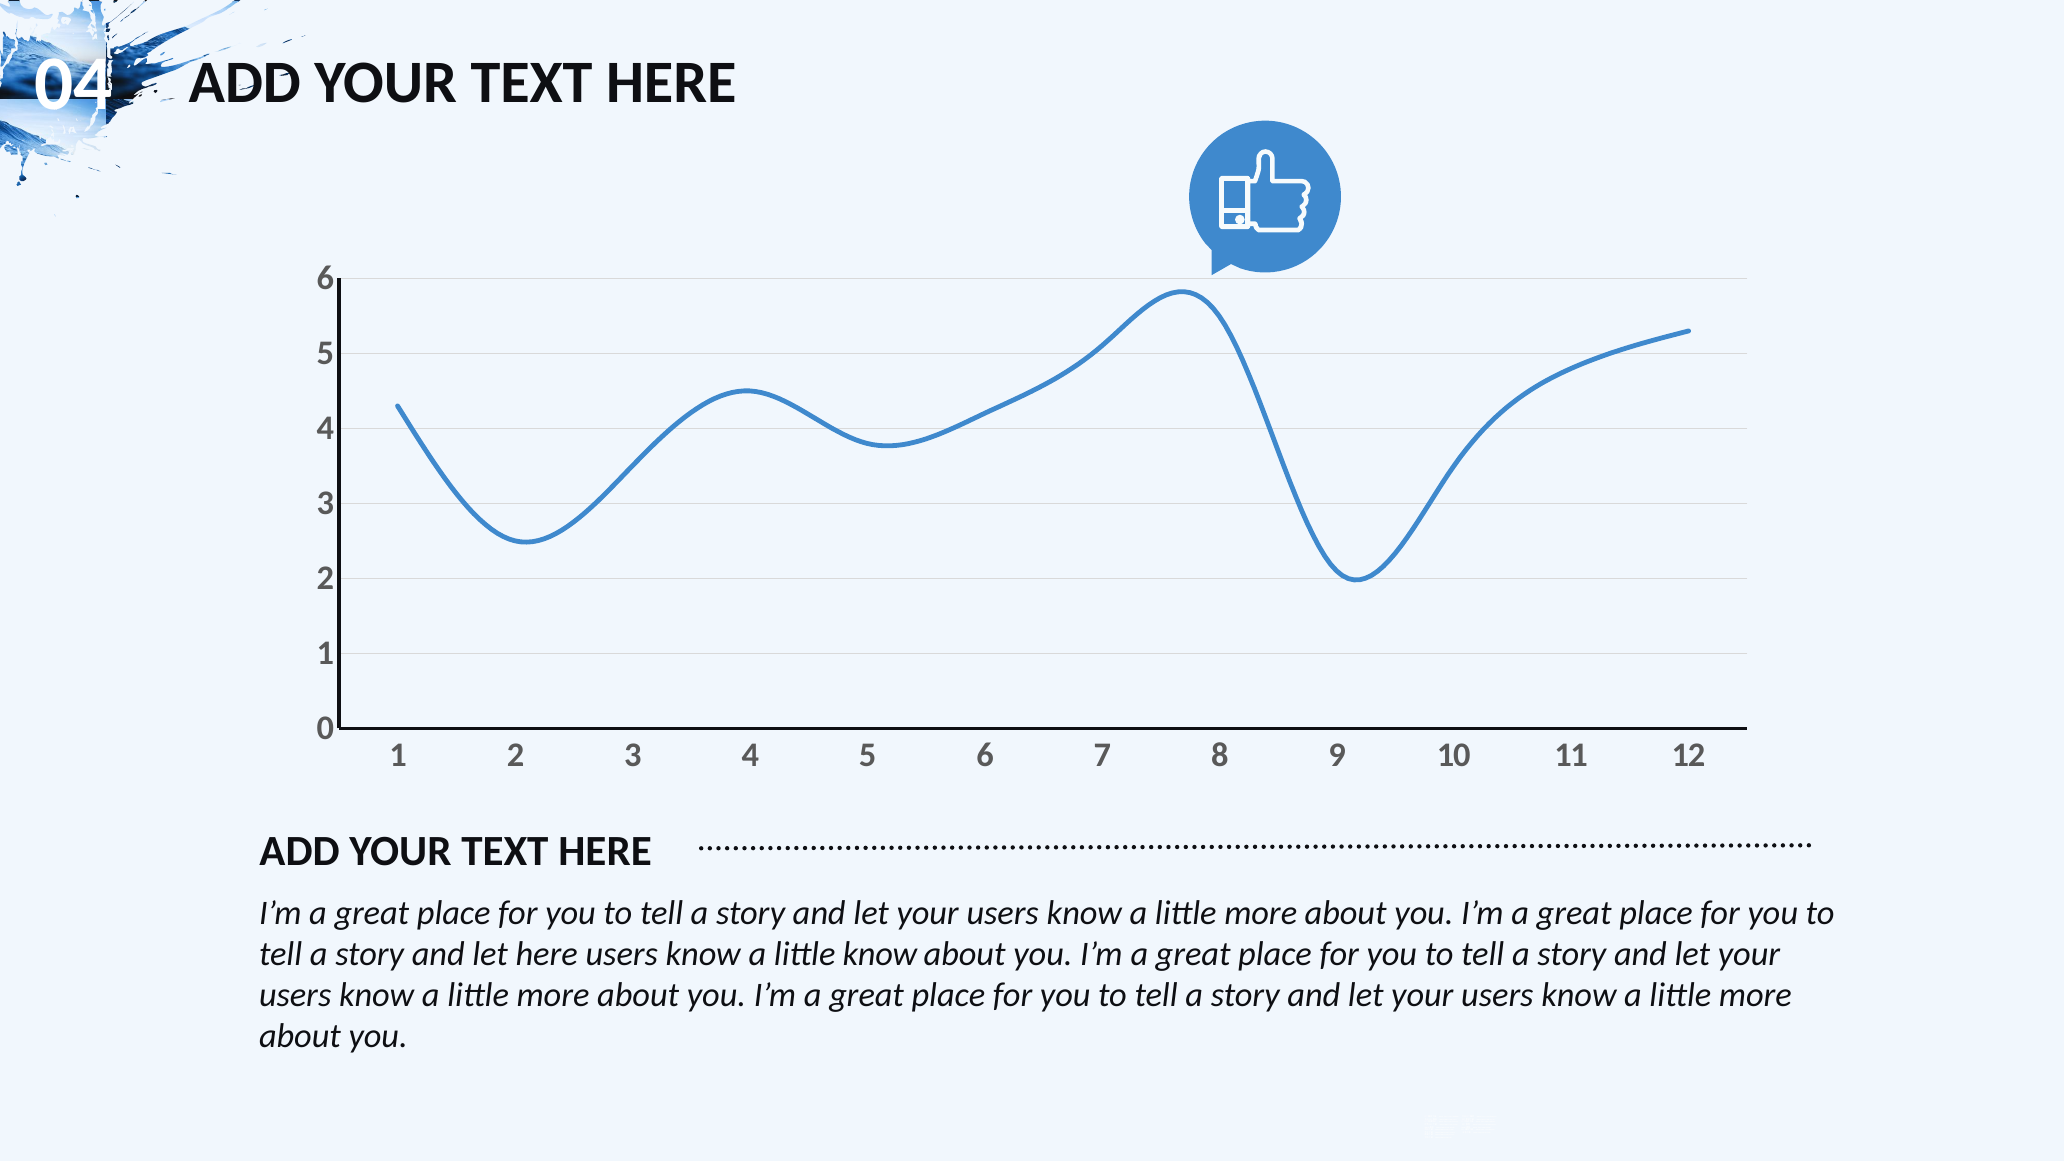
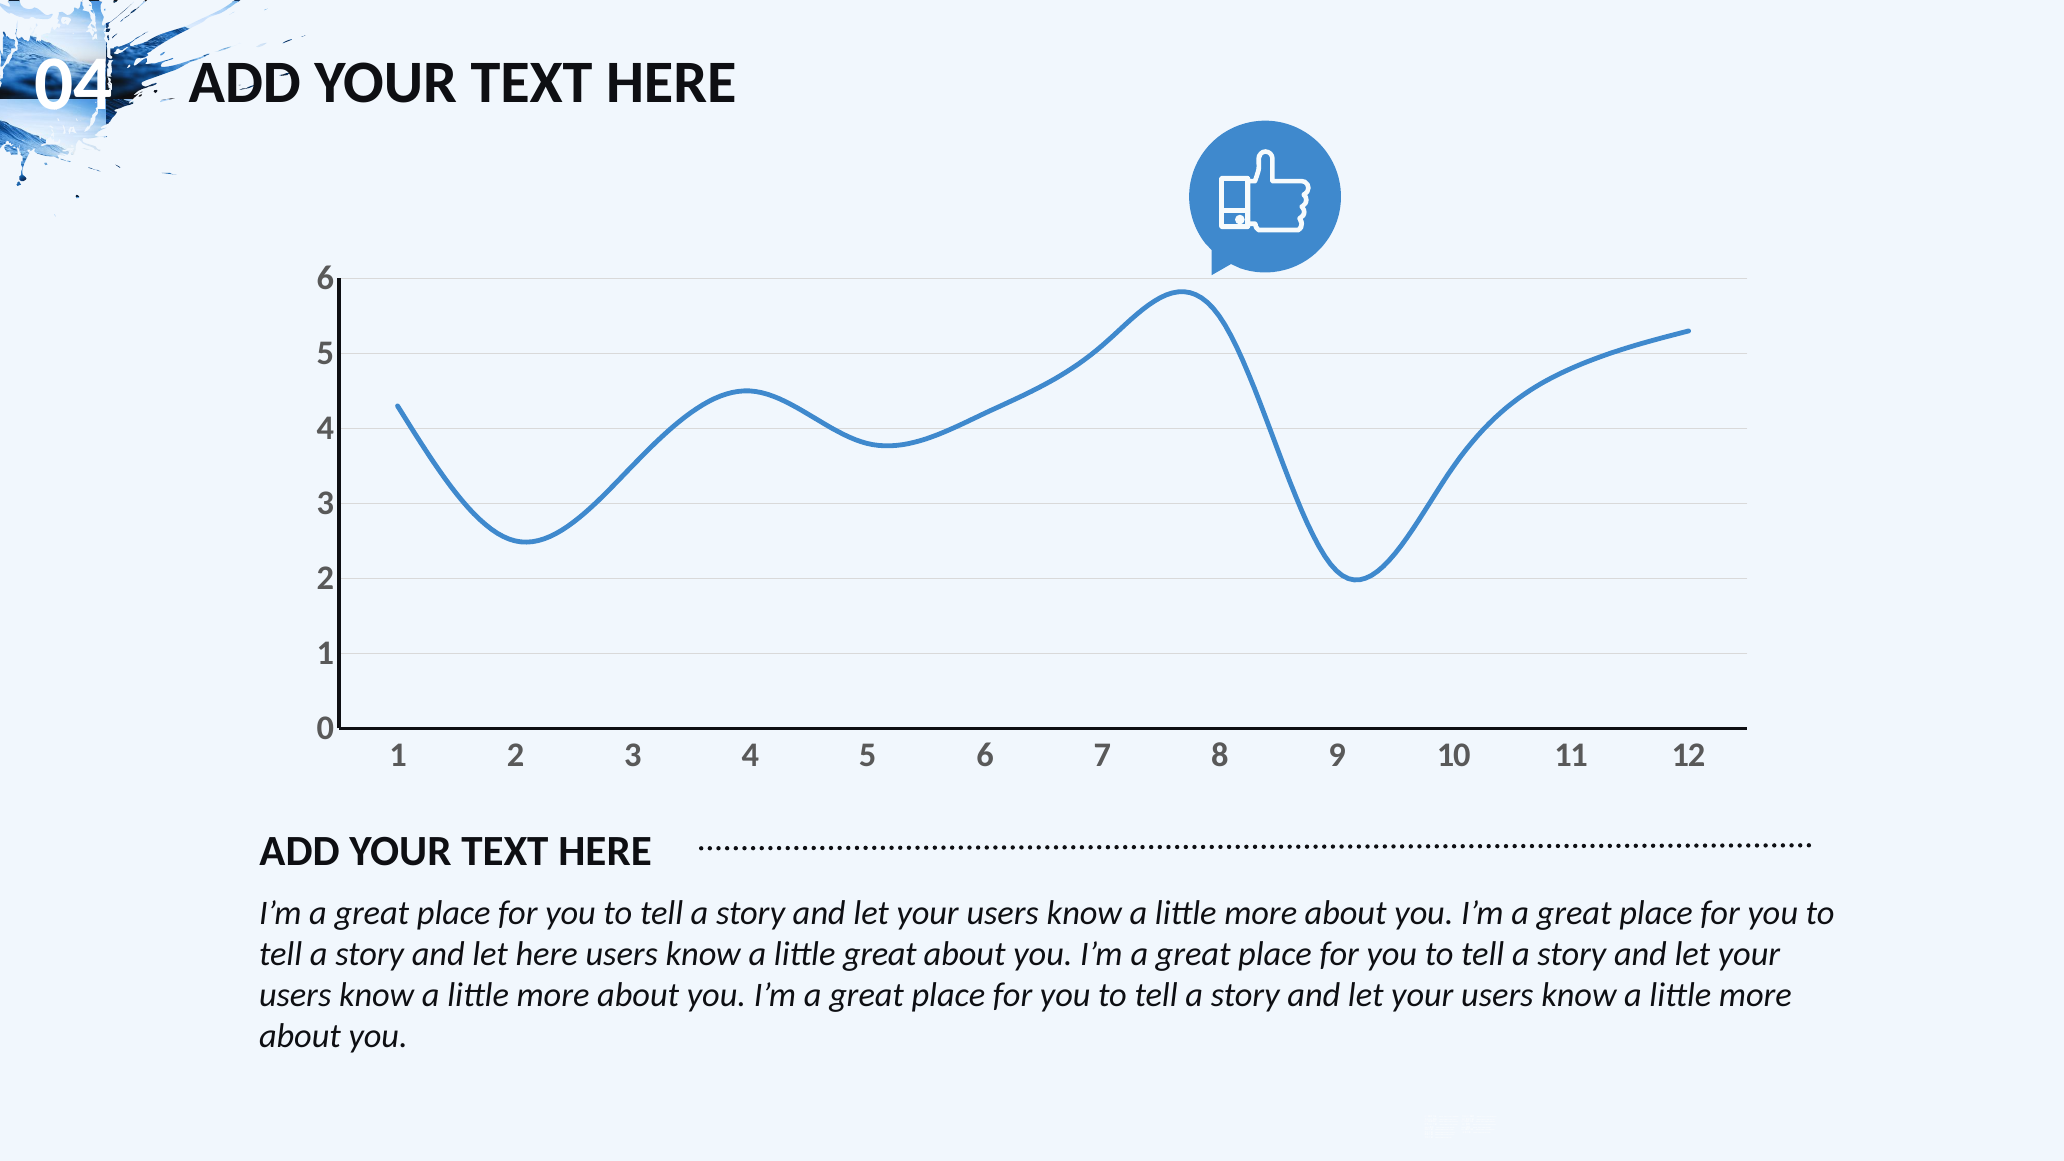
little know: know -> great (880, 954)
